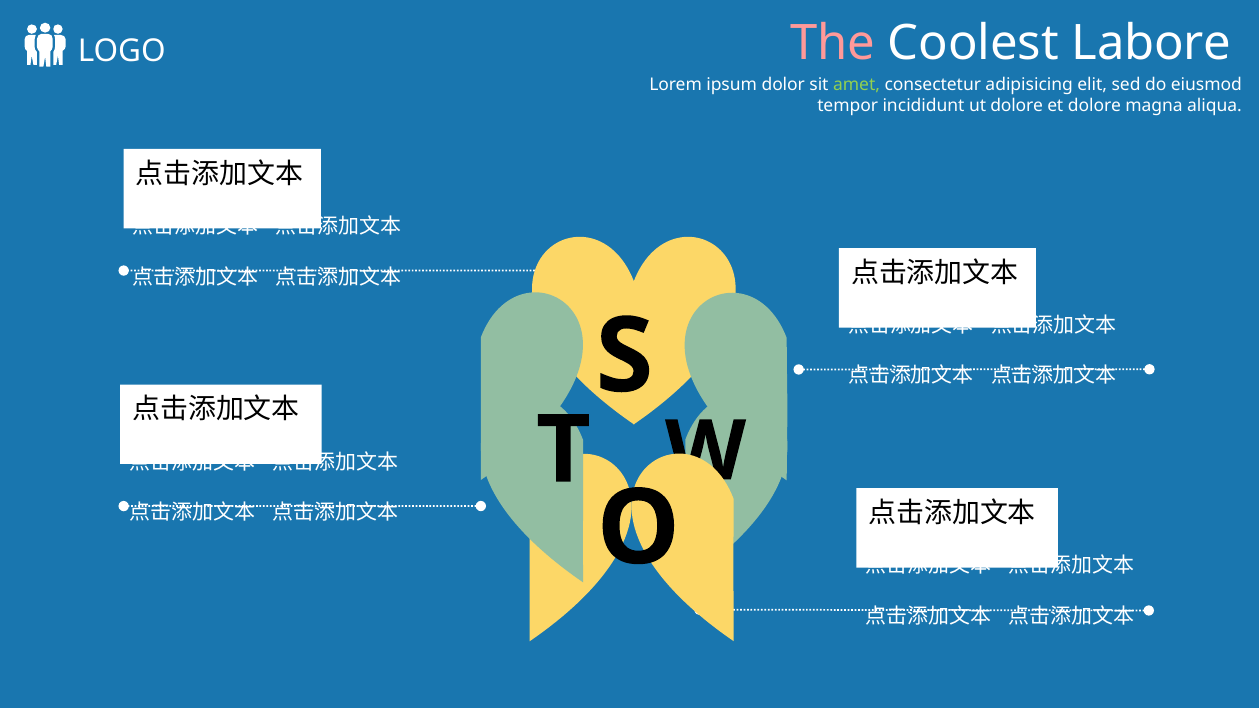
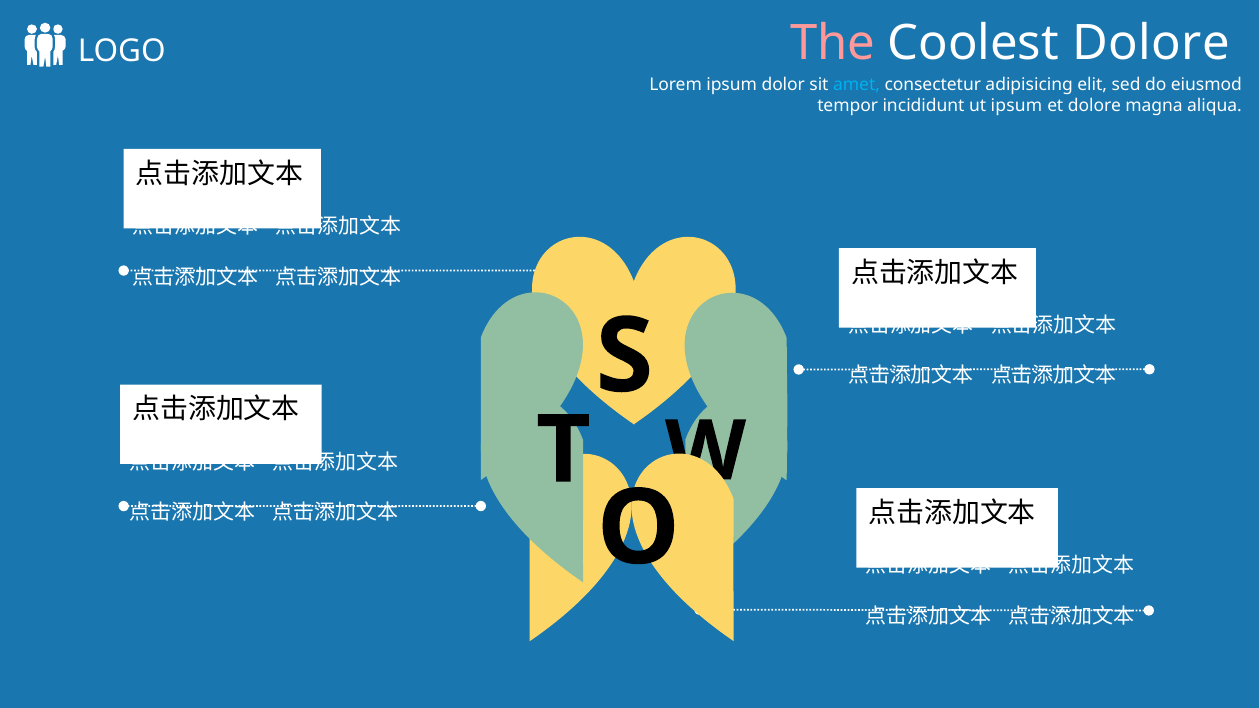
Coolest Labore: Labore -> Dolore (1151, 43)
amet colour: light green -> light blue (857, 84)
ut dolore: dolore -> ipsum (1017, 105)
